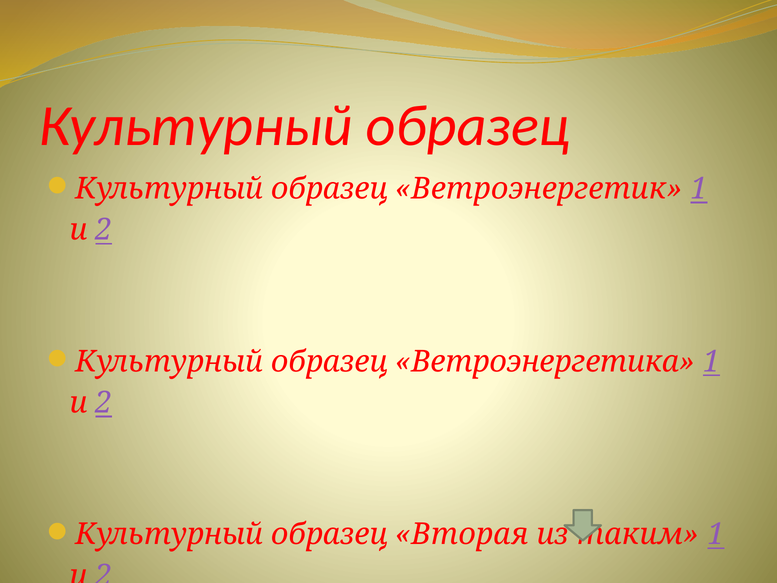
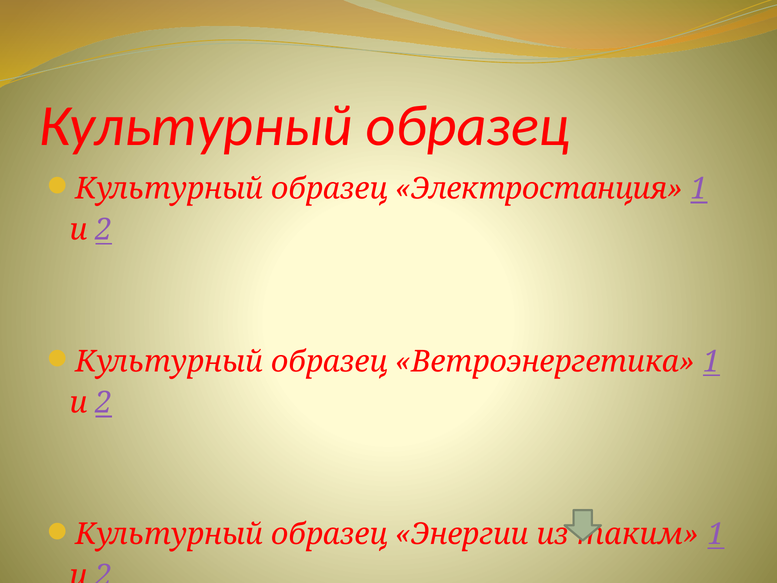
Ветроэнергетик: Ветроэнергетик -> Электростанция (539, 189)
Вторая: Вторая -> Энергии (462, 534)
